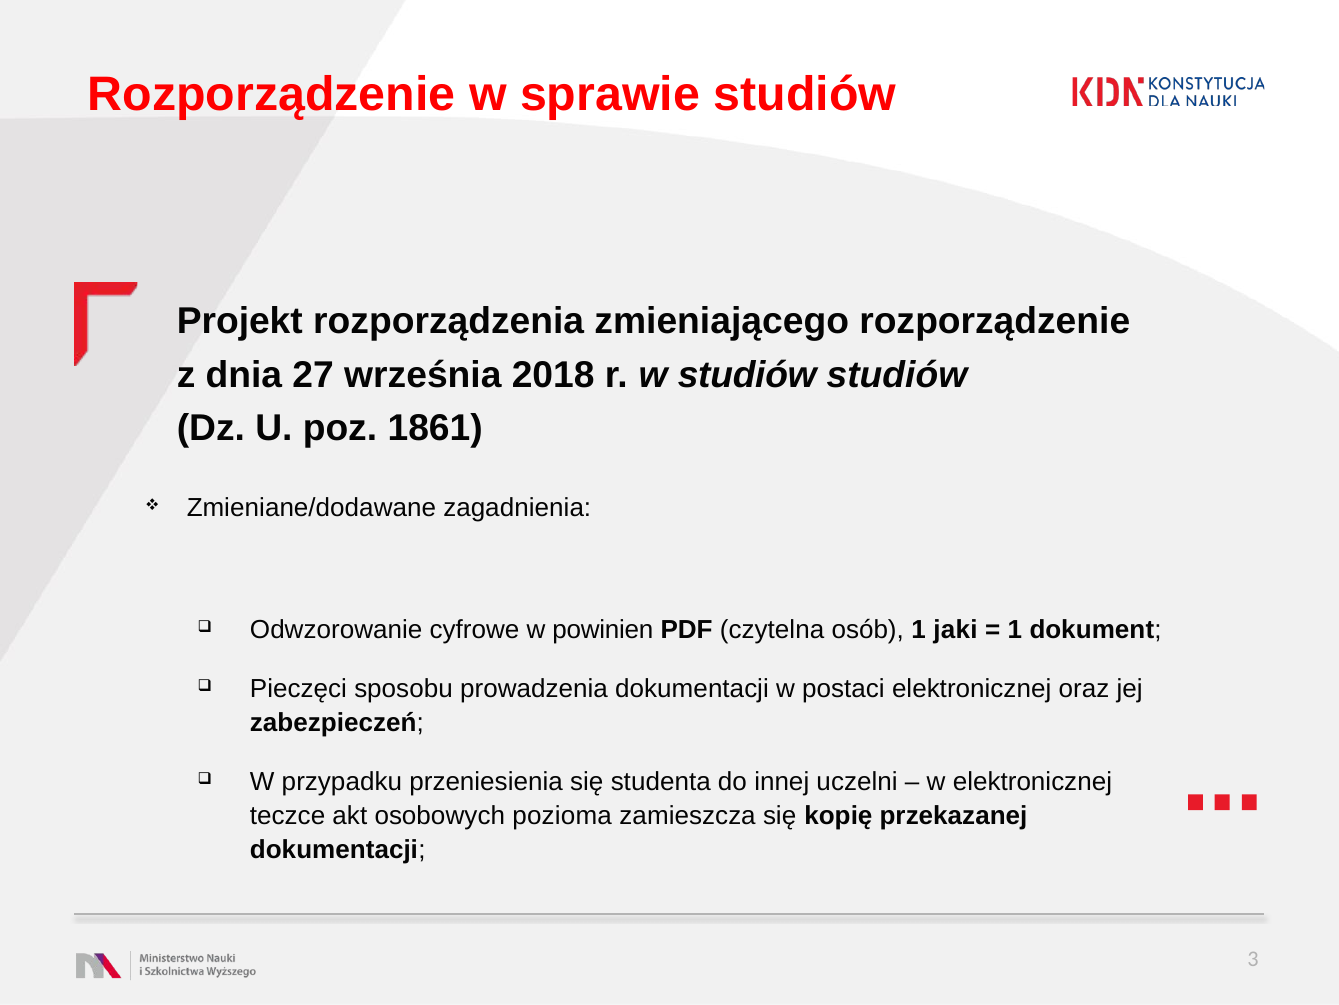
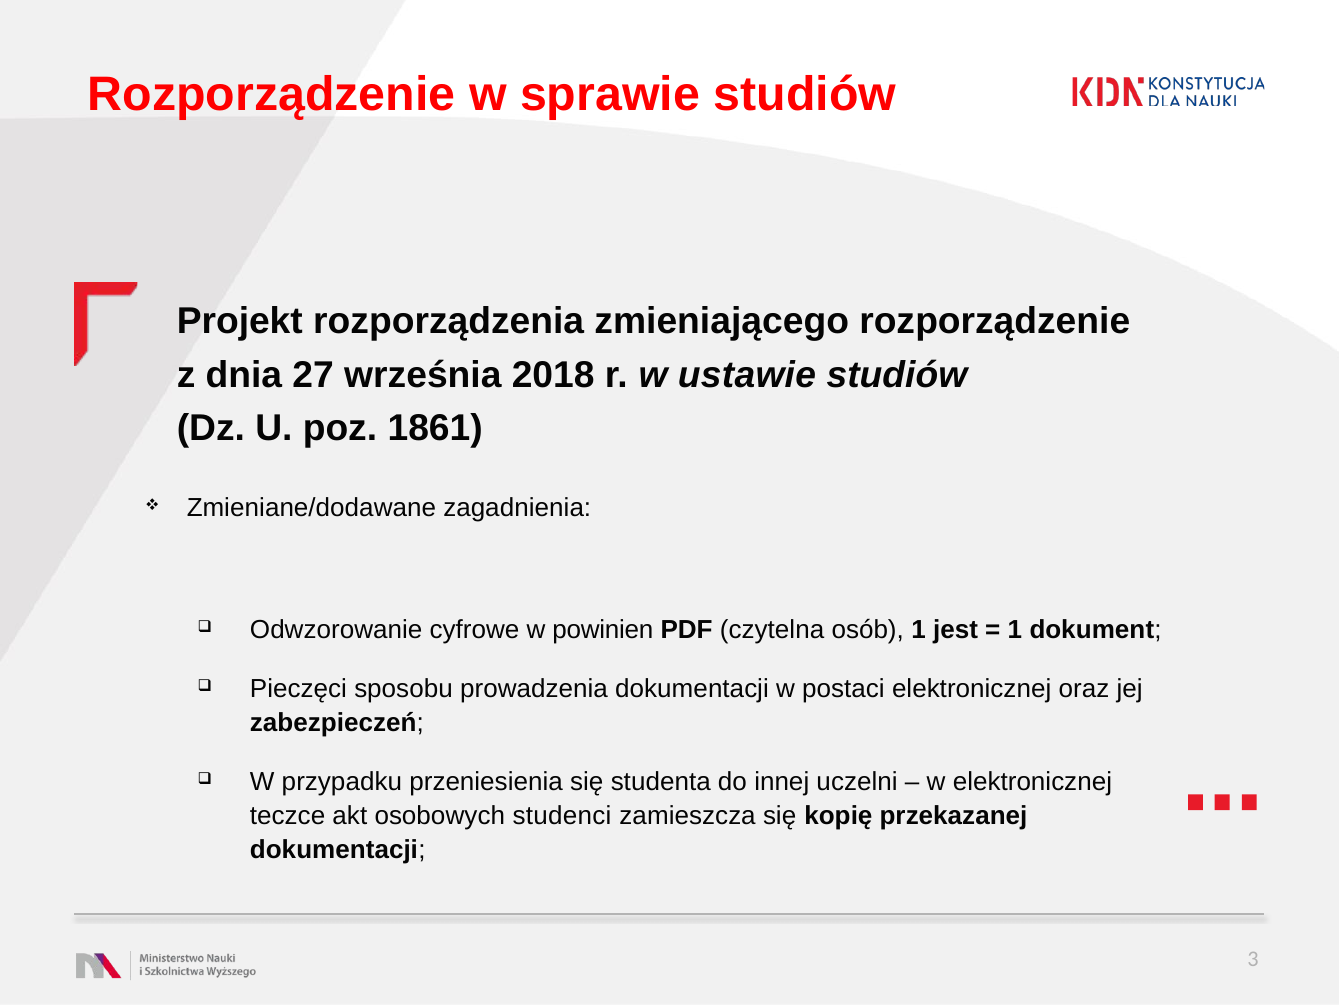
w studiów: studiów -> ustawie (747, 375)
jaki: jaki -> jest (956, 630)
pozioma: pozioma -> studenci (562, 815)
